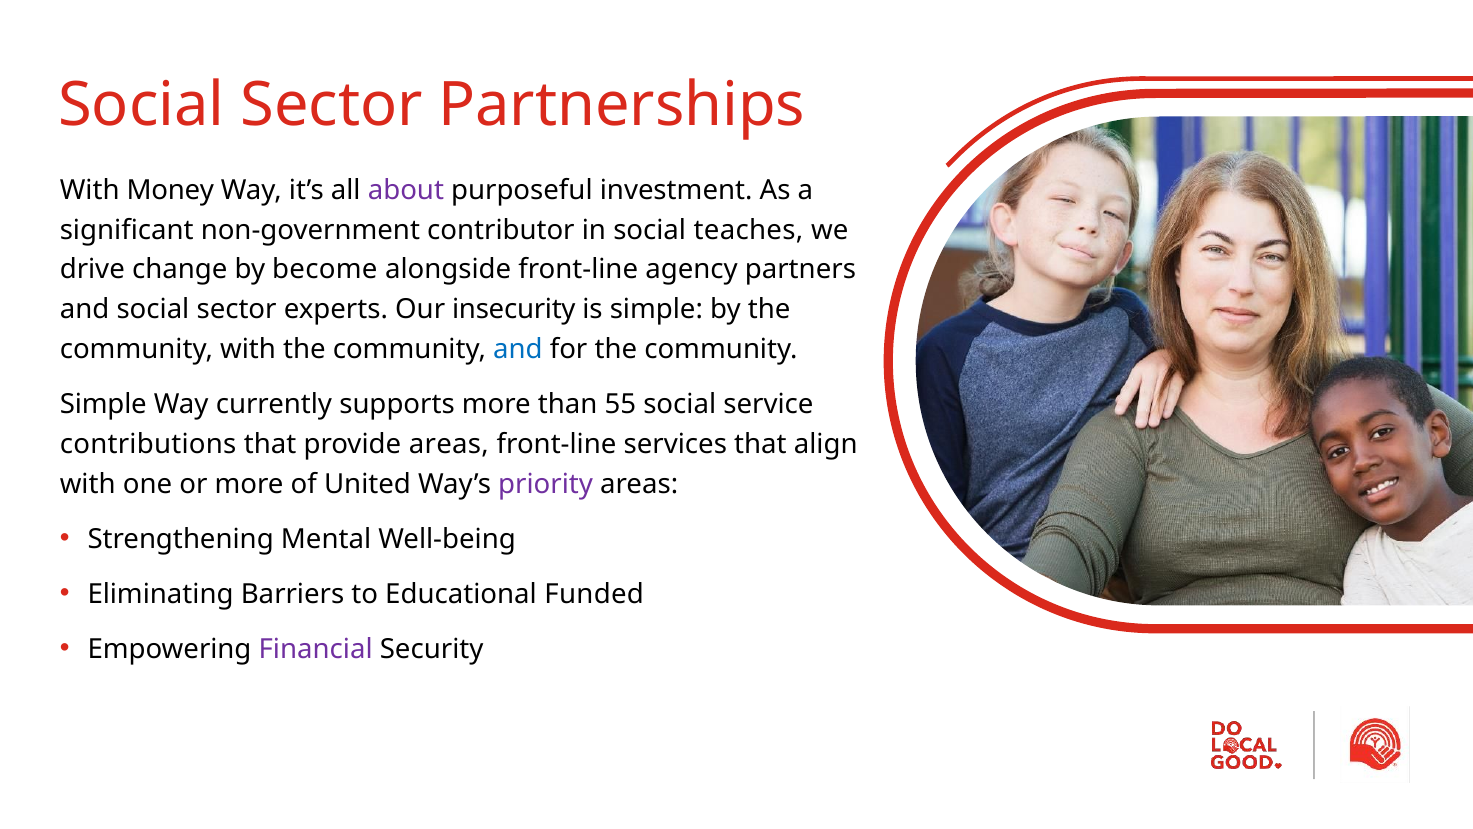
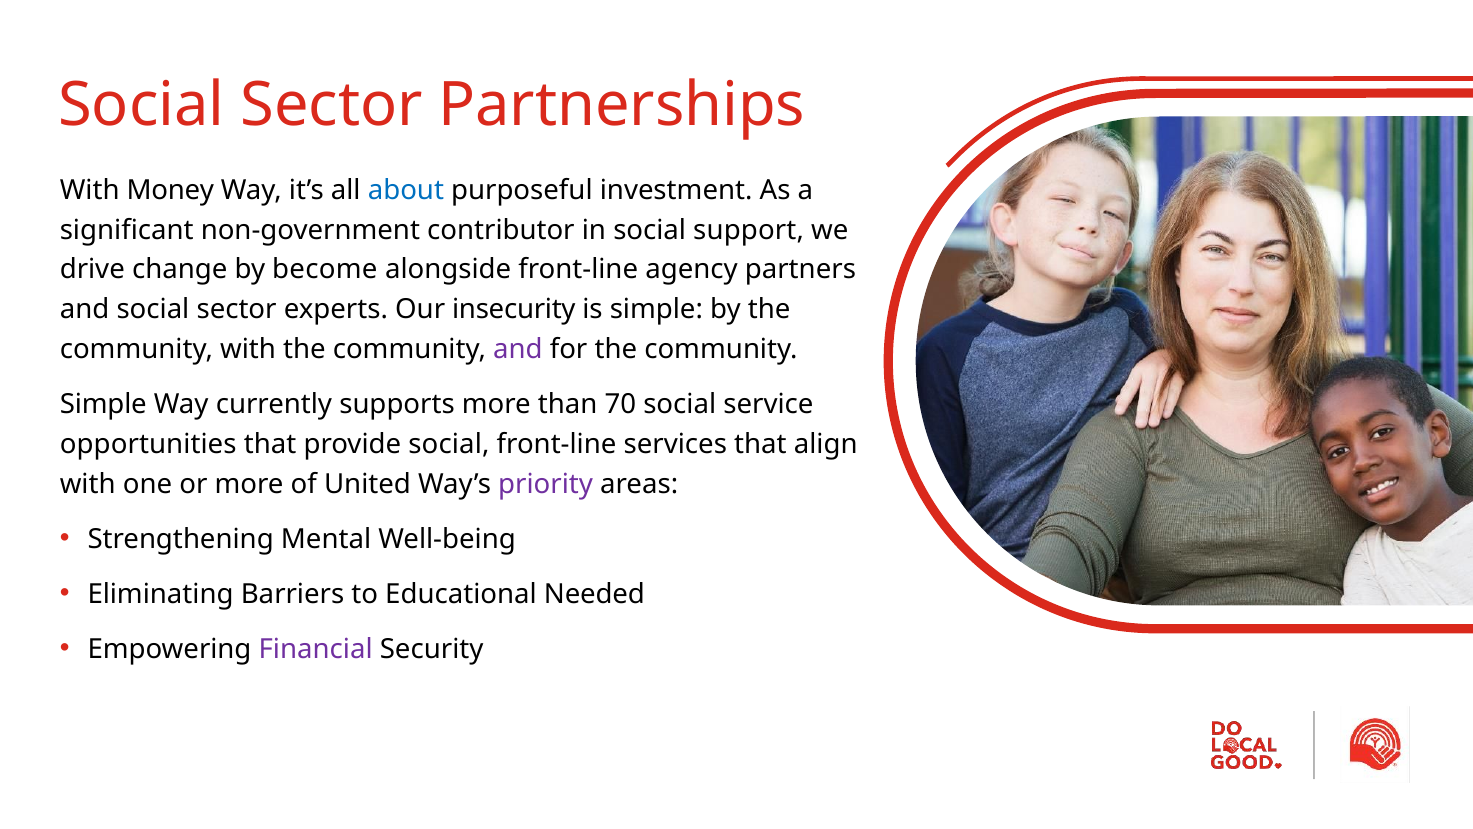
about colour: purple -> blue (406, 190)
teaches: teaches -> support (749, 230)
and colour: blue -> purple (518, 349)
55: 55 -> 70 (620, 404)
contributions: contributions -> opportunities (148, 444)
provide areas: areas -> social (449, 444)
Funded: Funded -> Needed (594, 594)
